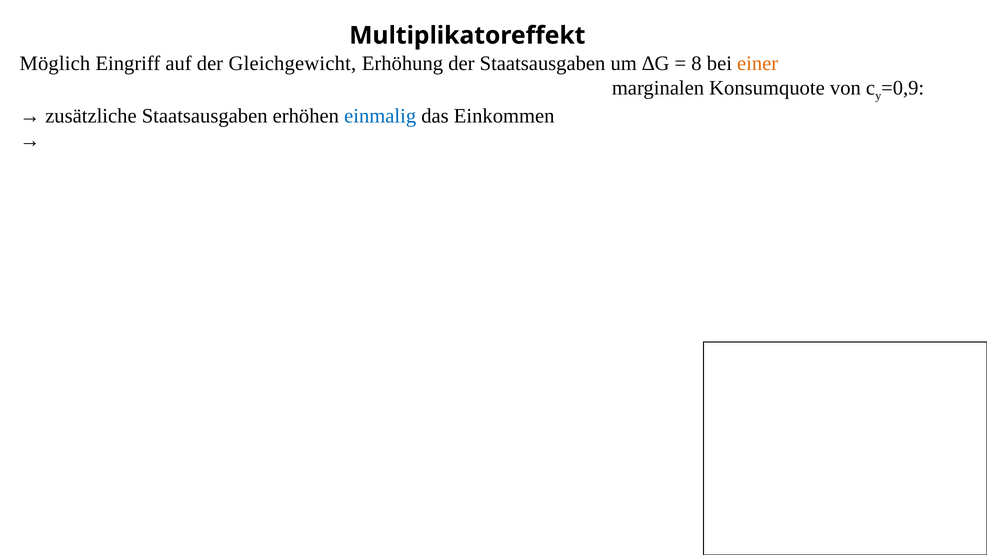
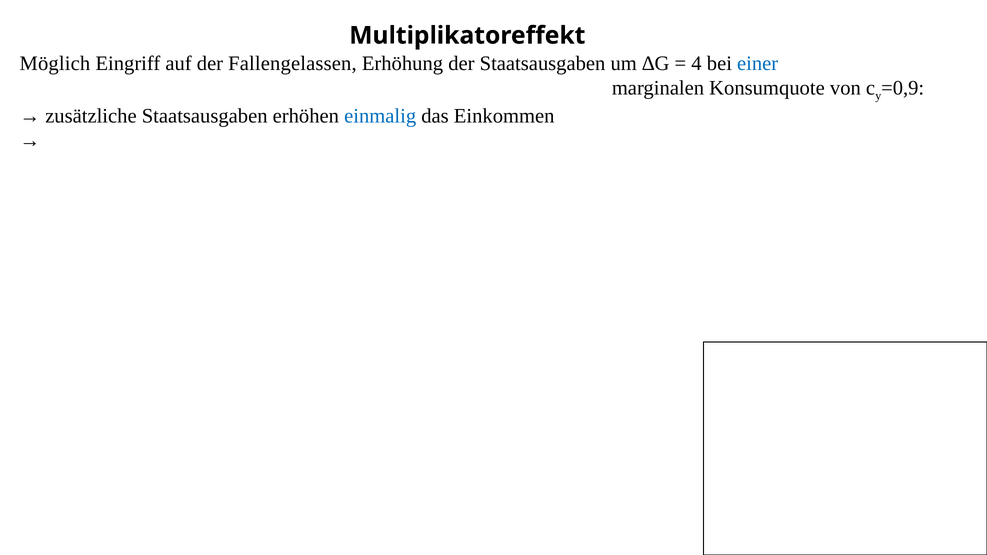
Gleichgewicht: Gleichgewicht -> Fallengelassen (292, 63)
8: 8 -> 4 (697, 63)
einer colour: orange -> blue (758, 63)
